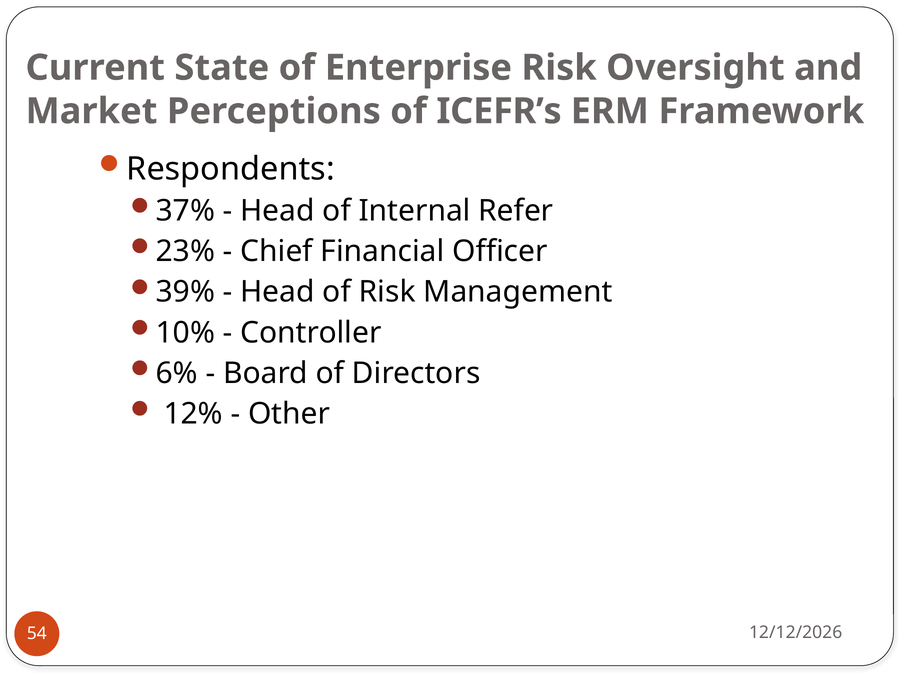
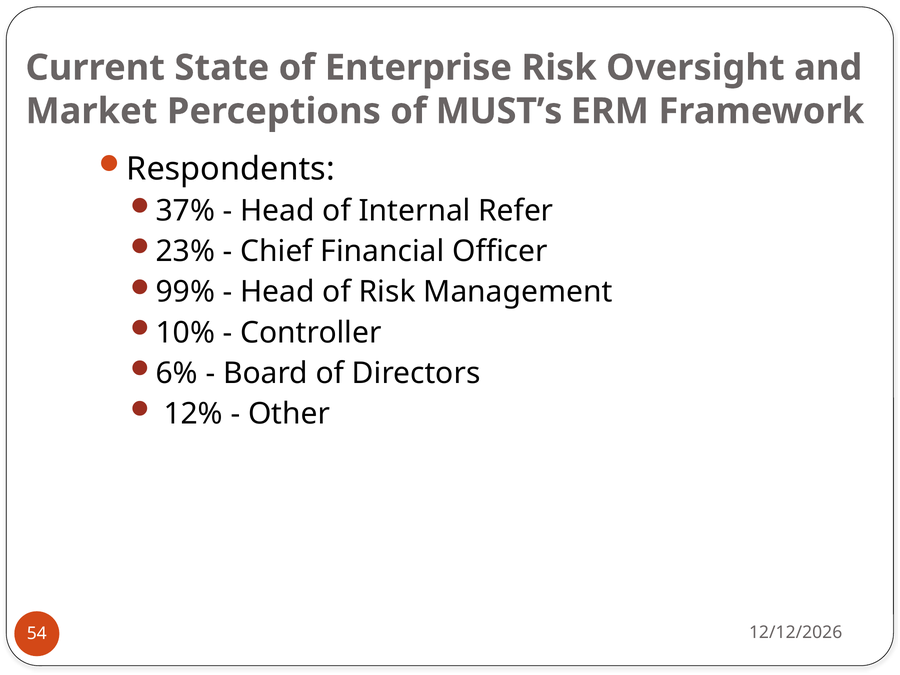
ICEFR’s: ICEFR’s -> MUST’s (499, 111)
39%: 39% -> 99% (185, 292)
